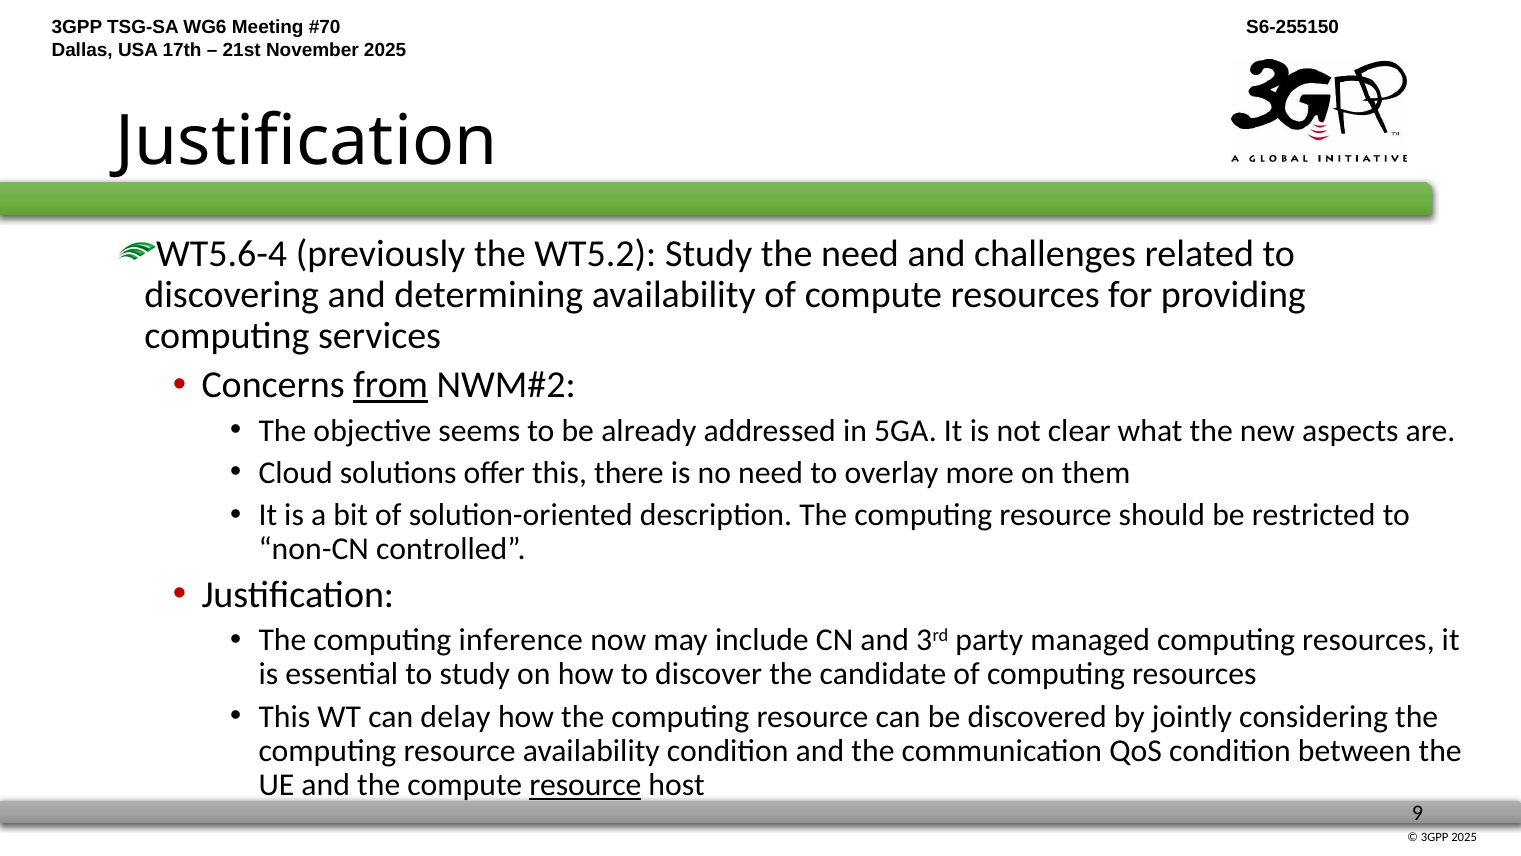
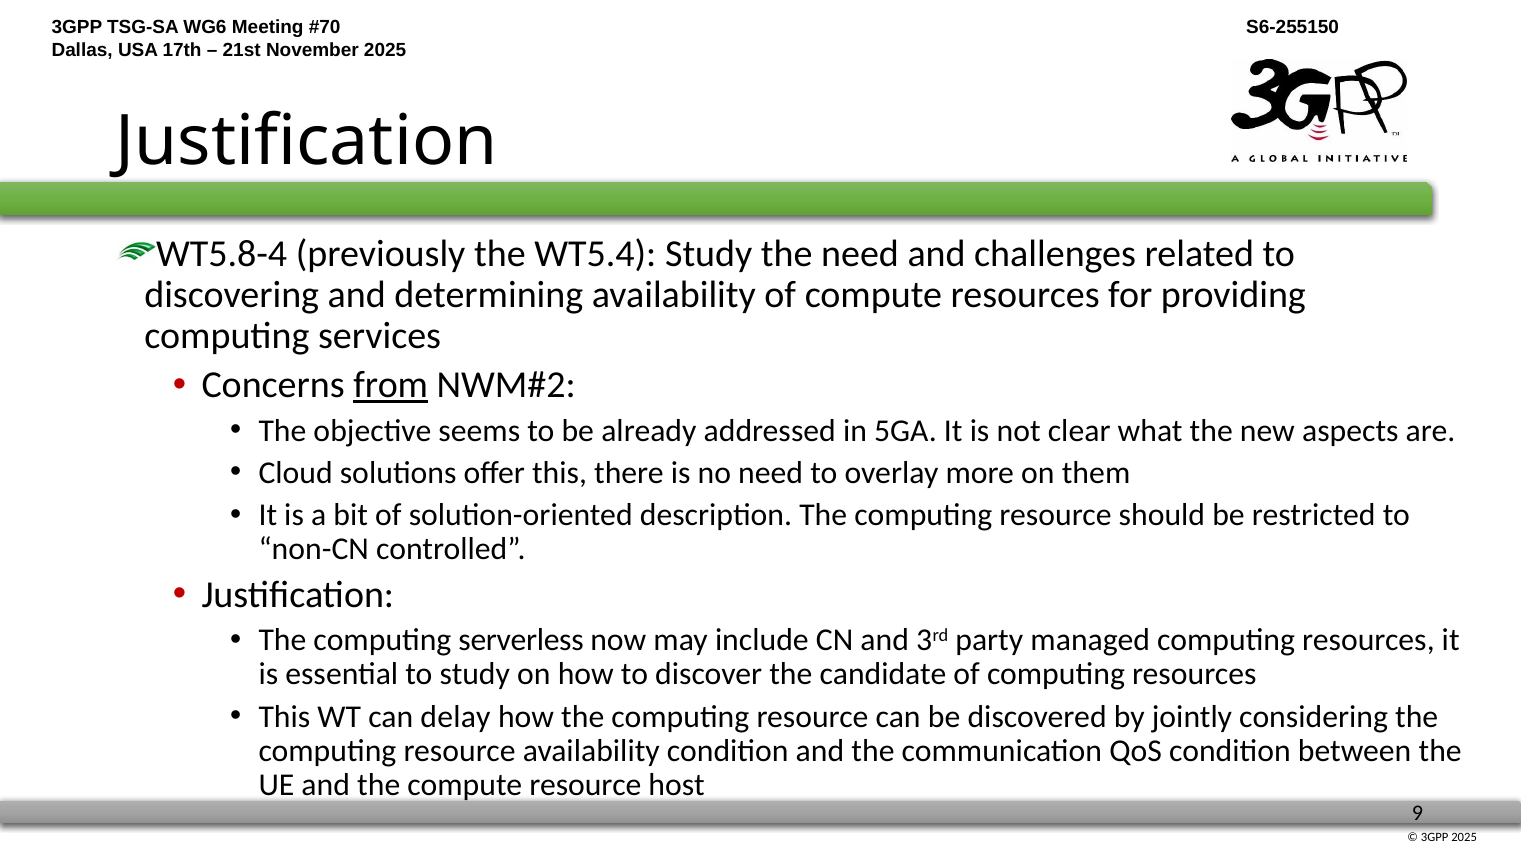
WT5.6-4: WT5.6-4 -> WT5.8-4 (222, 254)
WT5.2: WT5.2 -> WT5.4 (595, 254)
inference: inference -> serverless (521, 640)
resource underline: present -> none (585, 785)
